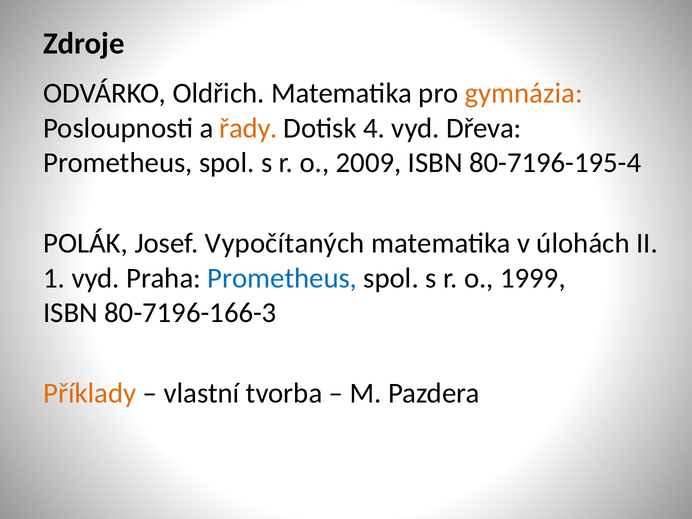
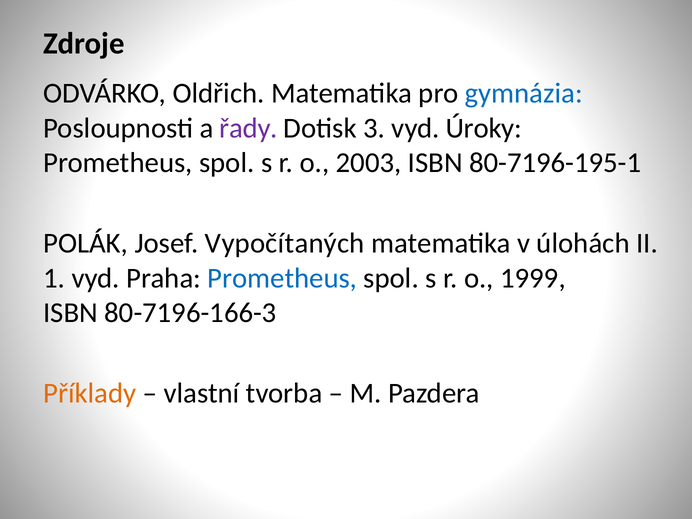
gymnázia colour: orange -> blue (524, 93)
řady colour: orange -> purple (248, 128)
4: 4 -> 3 (374, 128)
Dřeva: Dřeva -> Úroky (484, 128)
2009: 2009 -> 2003 (369, 163)
80-7196-195-4: 80-7196-195-4 -> 80-7196-195-1 (555, 163)
